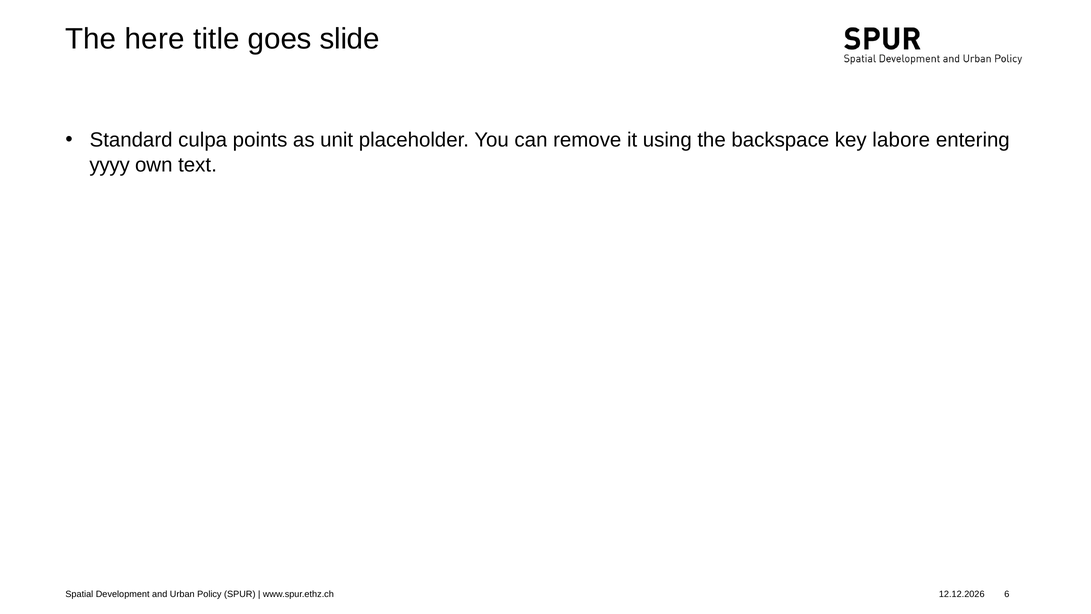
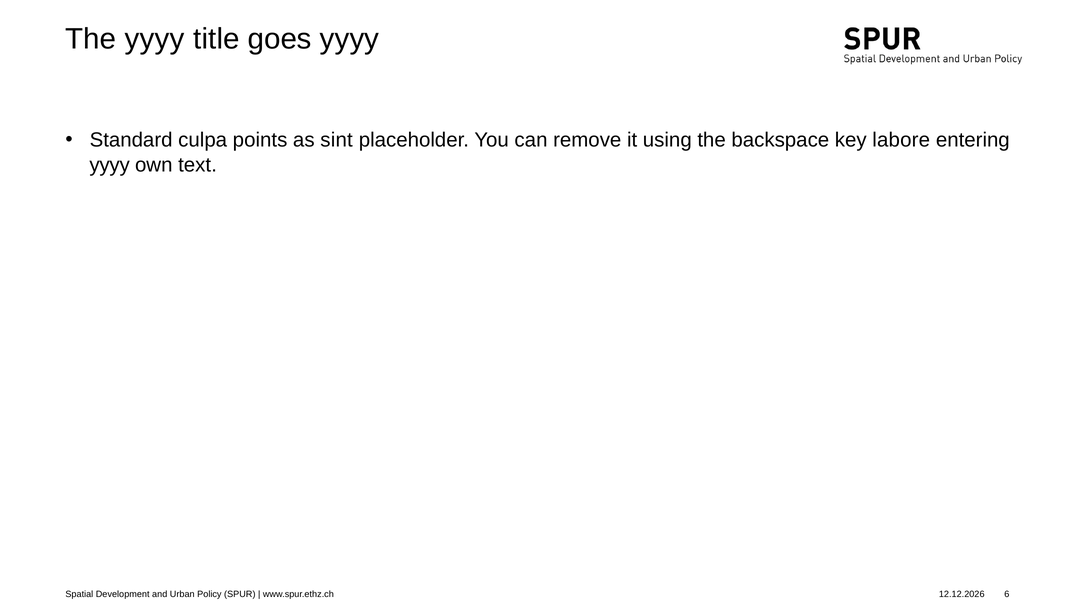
The here: here -> yyyy (155, 39)
goes slide: slide -> yyyy (350, 39)
unit: unit -> sint (337, 140)
